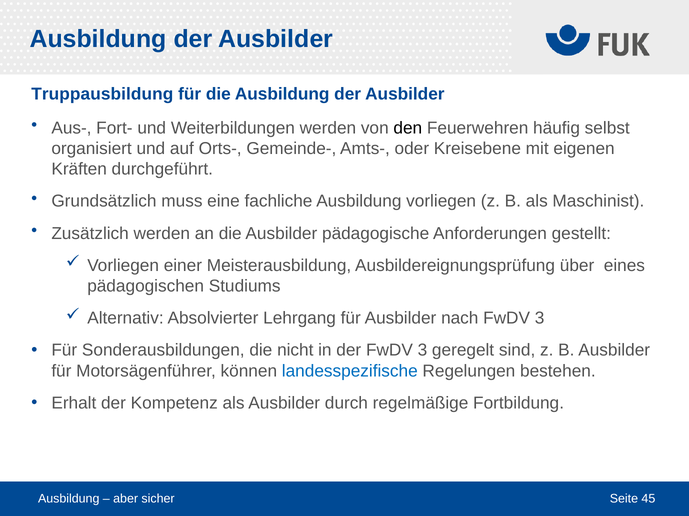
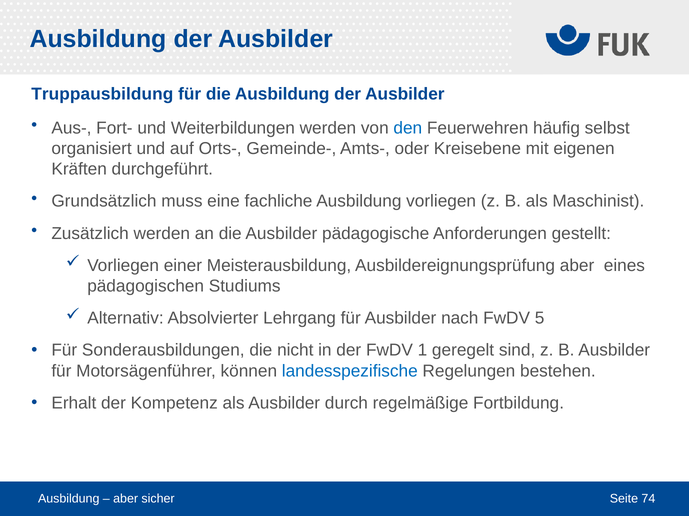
den colour: black -> blue (408, 128)
Ausbildereignungsprüfung über: über -> aber (577, 266)
nach FwDV 3: 3 -> 5 (540, 319)
der FwDV 3: 3 -> 1 (422, 351)
45: 45 -> 74 (648, 499)
